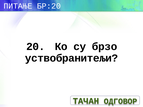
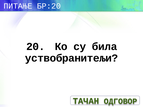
брзо: брзо -> била (105, 47)
